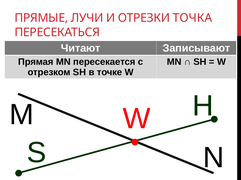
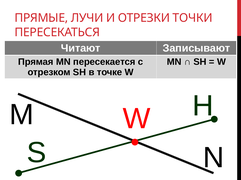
ТОЧКА: ТОЧКА -> ТОЧКИ (193, 18)
